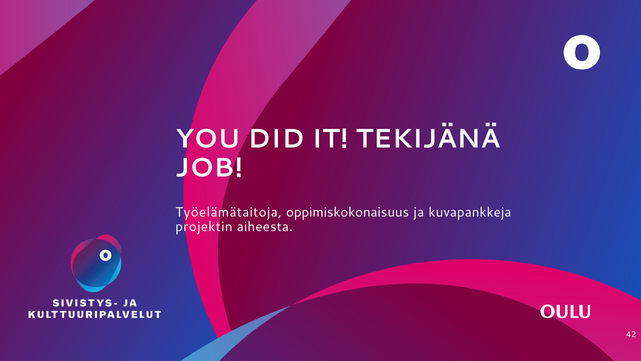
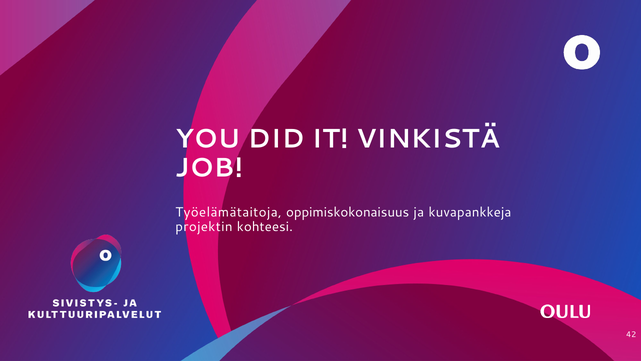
TEKIJÄNÄ: TEKIJÄNÄ -> VINKISTÄ (428, 139)
aiheesta: aiheesta -> kohteesi (265, 227)
